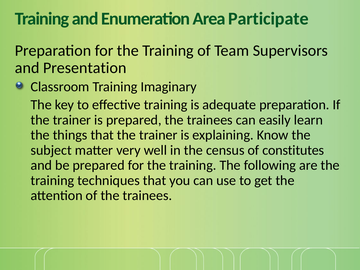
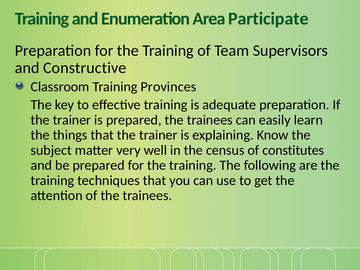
Presentation: Presentation -> Constructive (85, 68)
Imaginary: Imaginary -> Provinces (169, 87)
